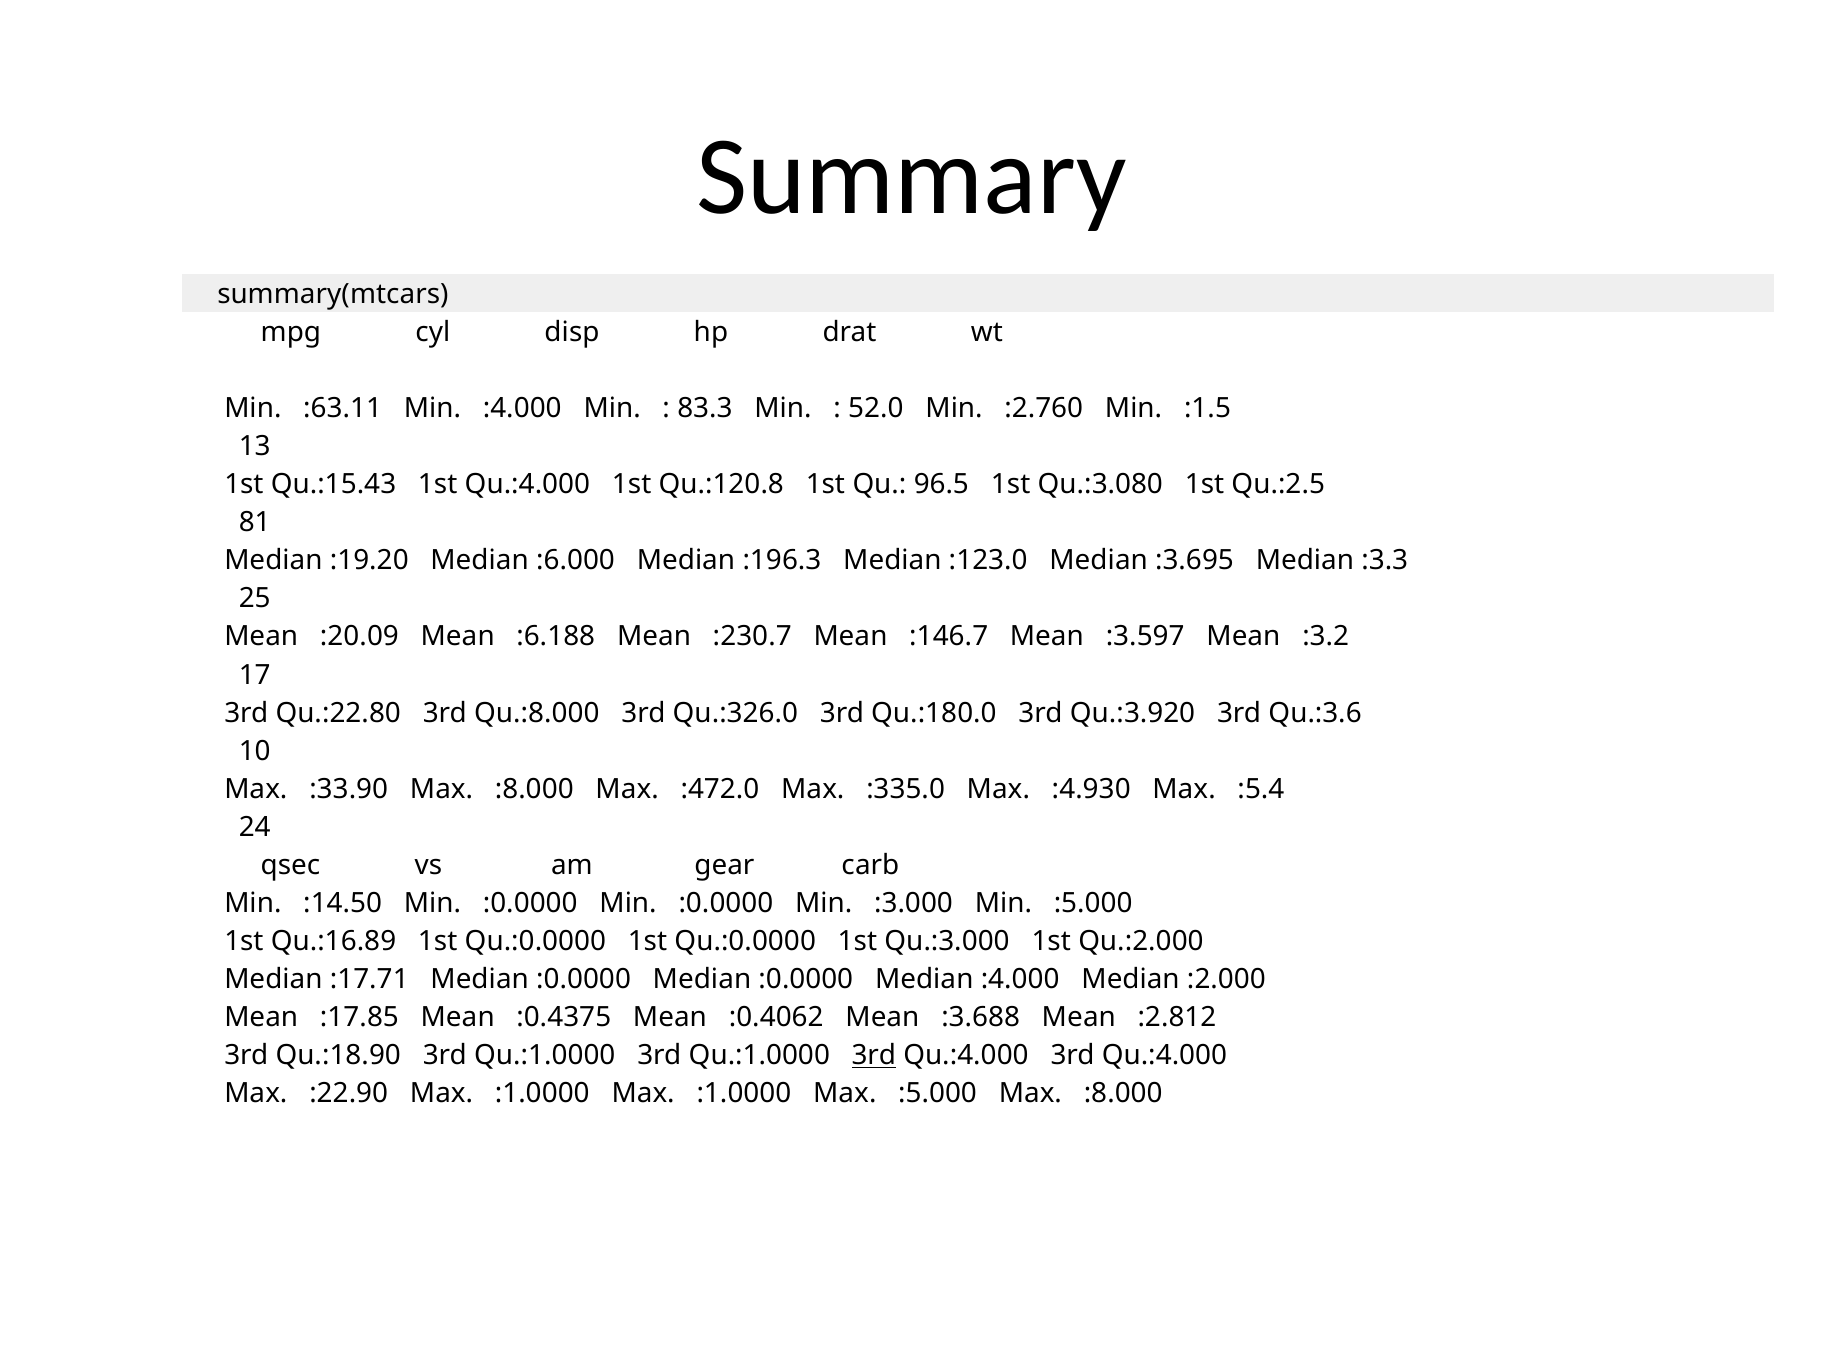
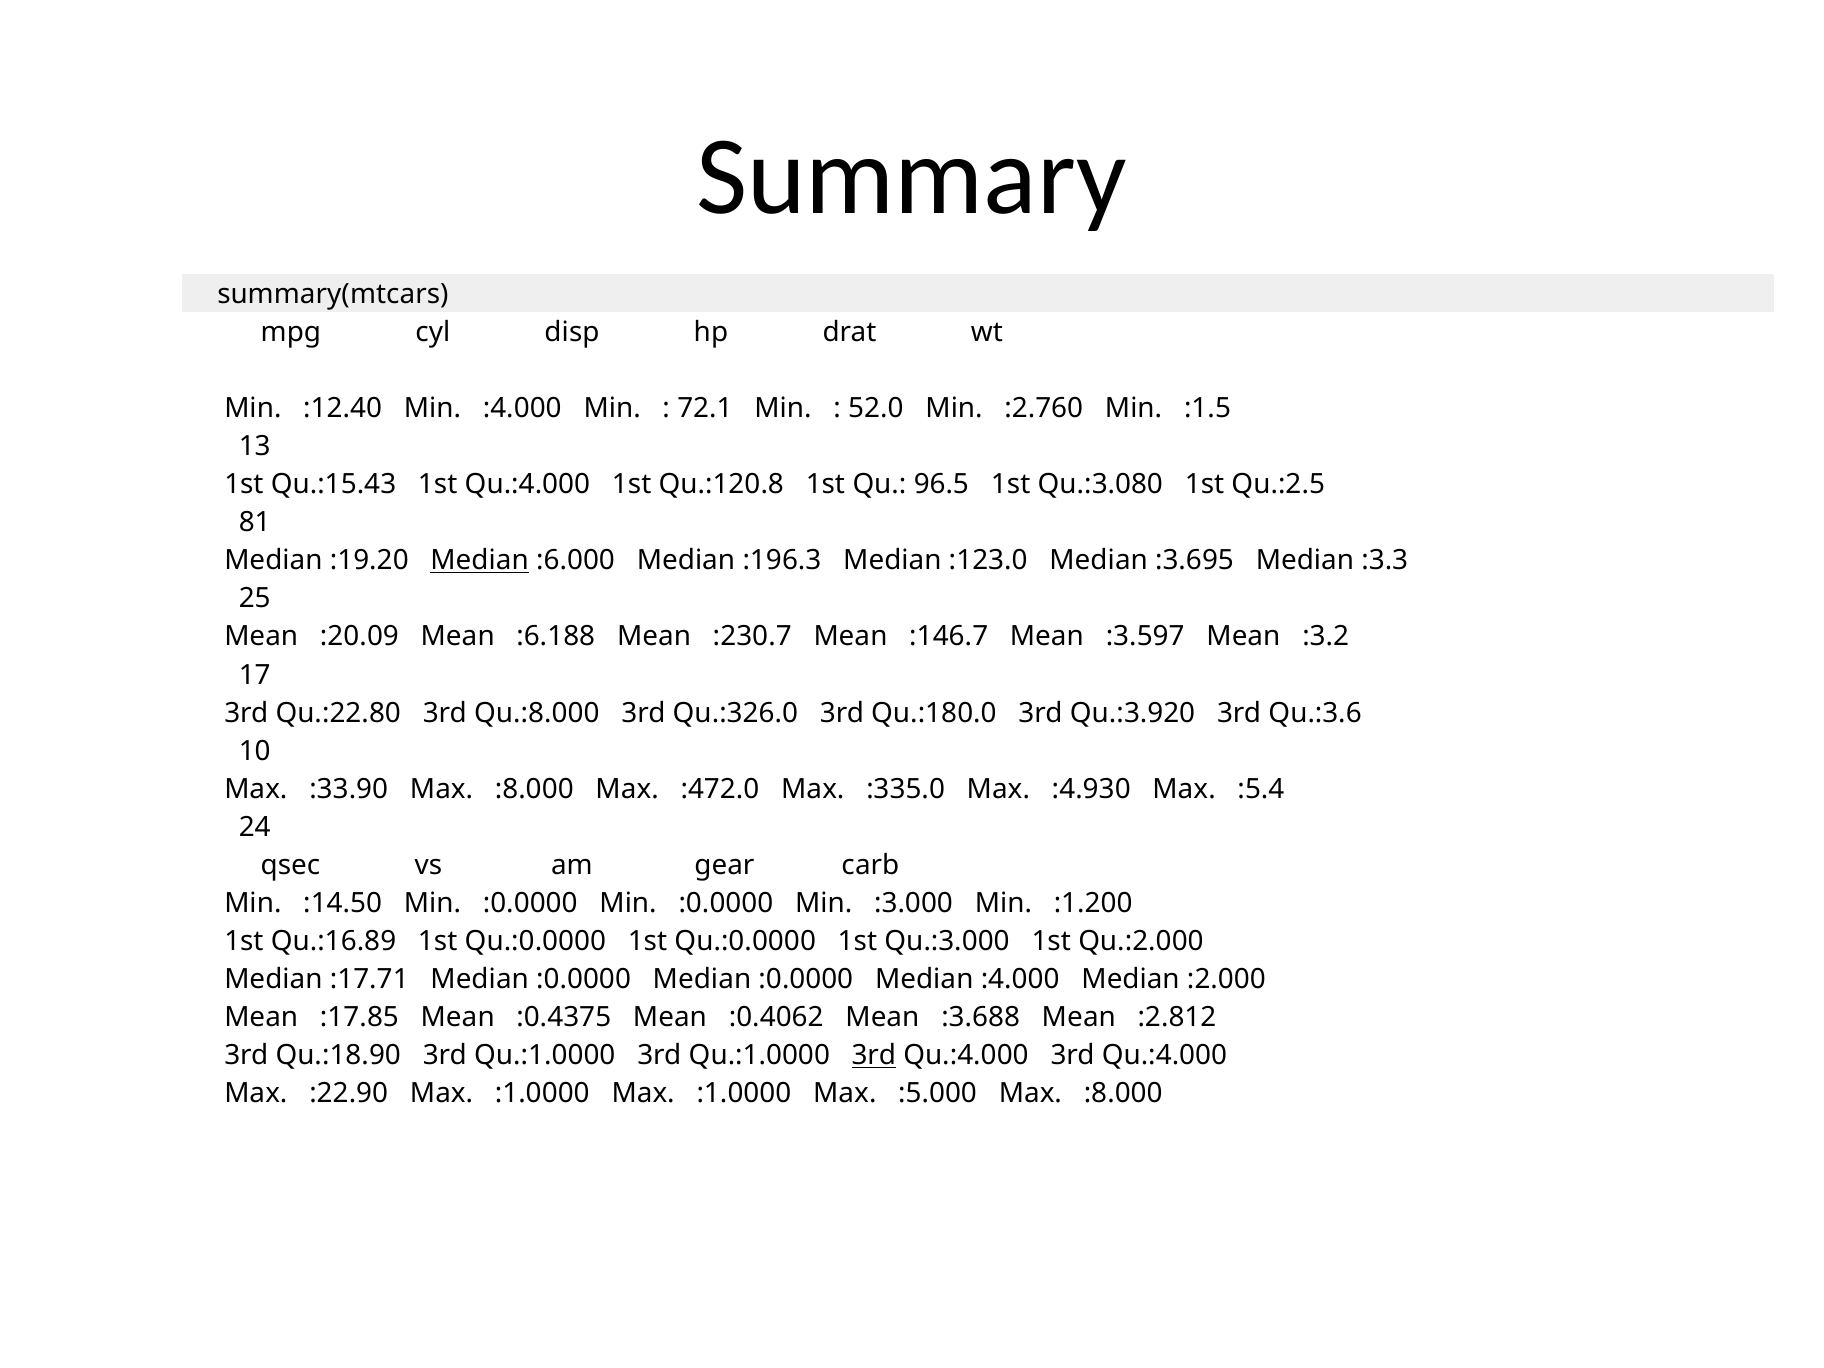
:63.11: :63.11 -> :12.40 (343, 408)
83.3: 83.3 -> 72.1 (705, 408)
Median underline: none -> present (480, 561)
Min :5.000: :5.000 -> :1.200 (1093, 903)
